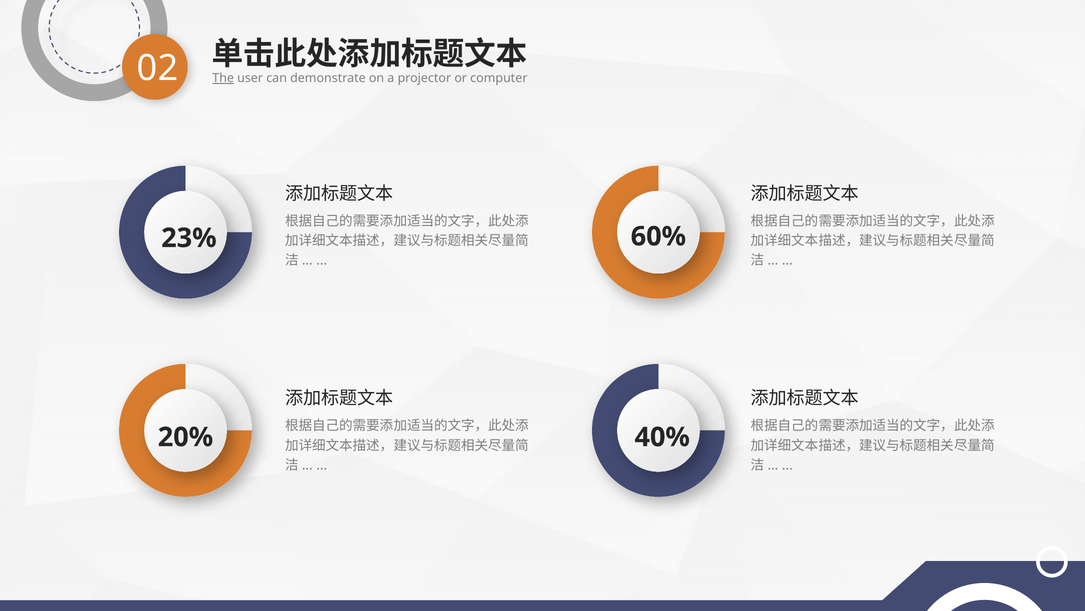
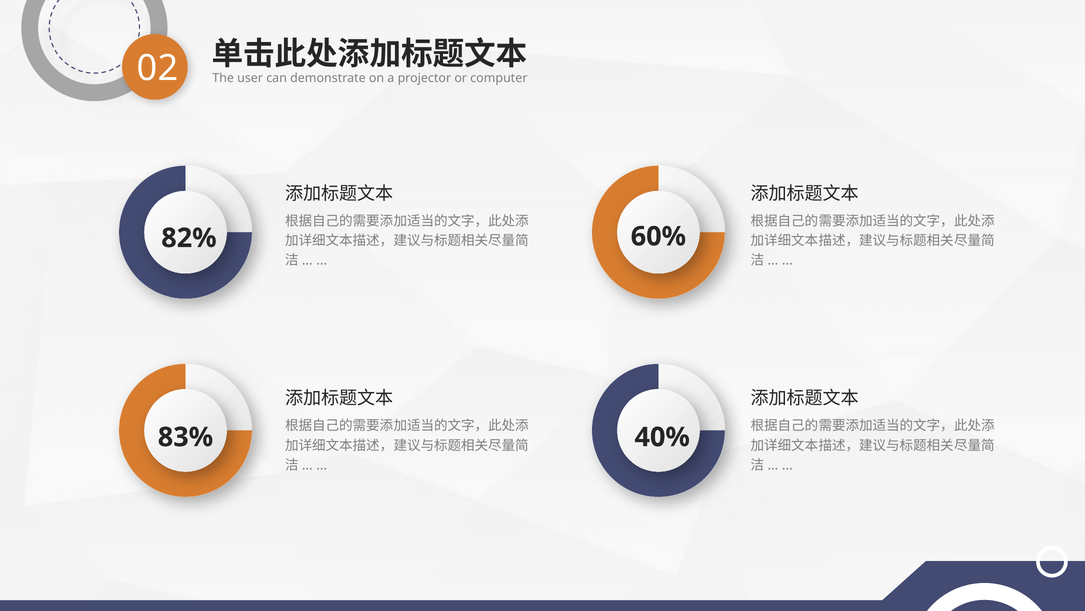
The underline: present -> none (223, 78)
23%: 23% -> 82% (189, 238)
20%: 20% -> 83% (185, 437)
